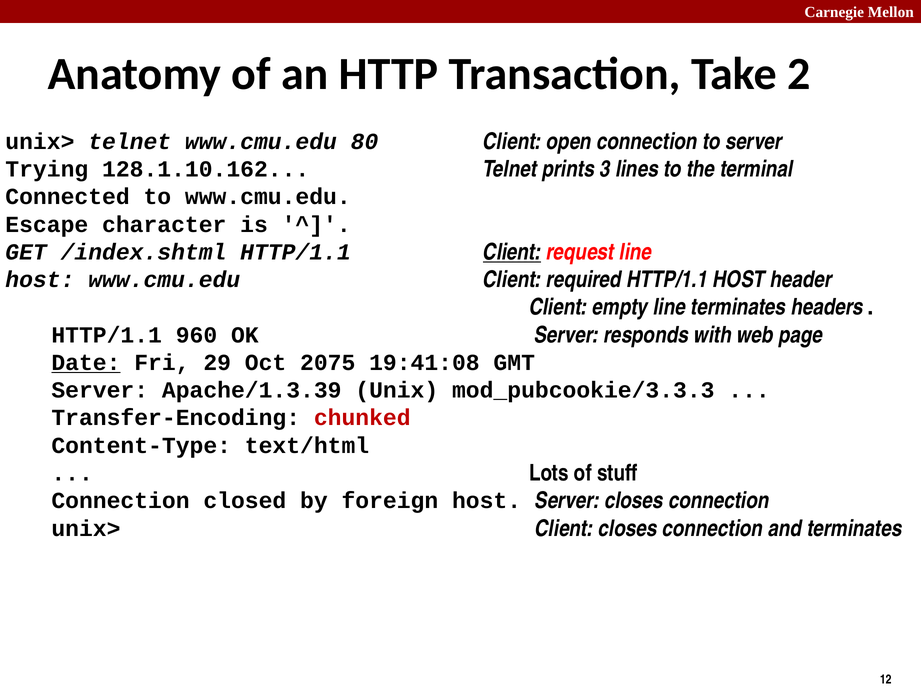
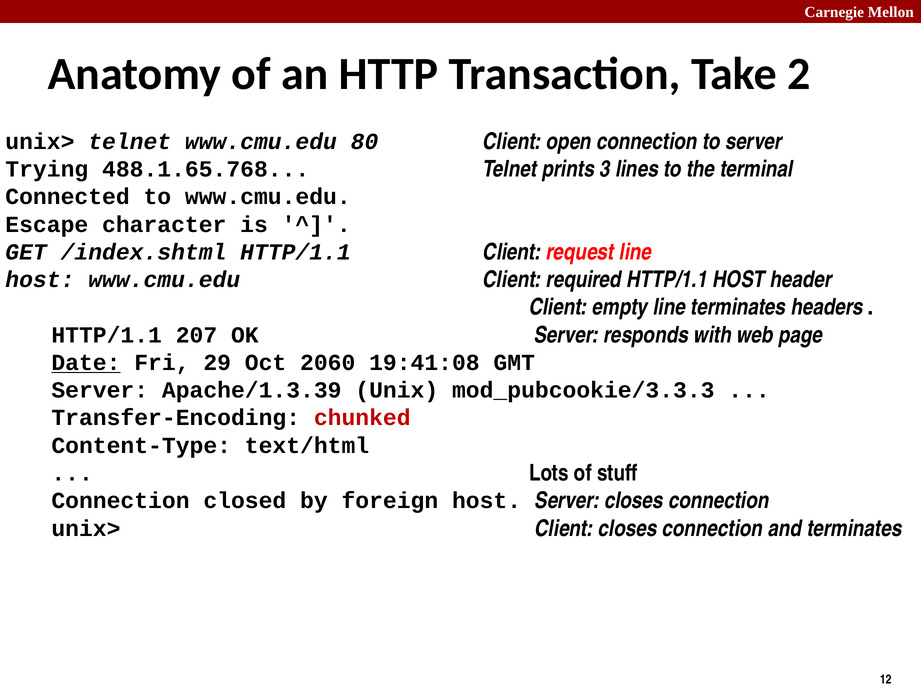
128.1.10.162: 128.1.10.162 -> 488.1.65.768 (206, 169)
Client underline: present -> none (512, 252)
960: 960 -> 207 (196, 335)
2075: 2075 -> 2060 (328, 362)
